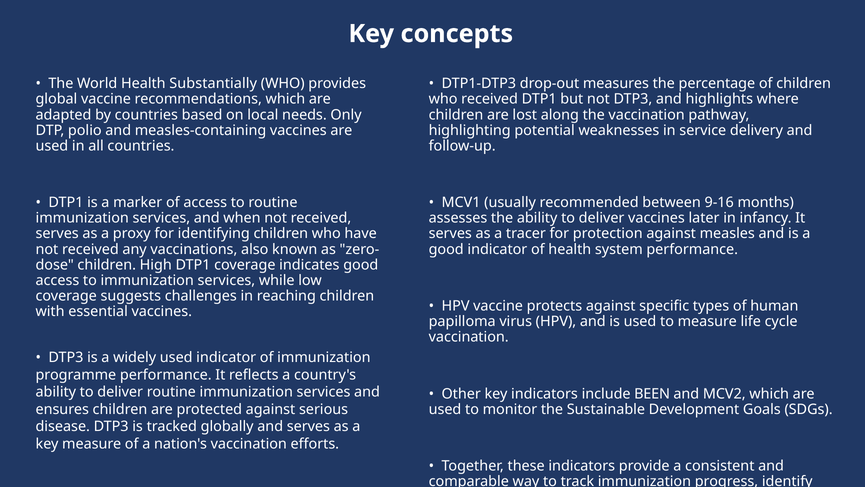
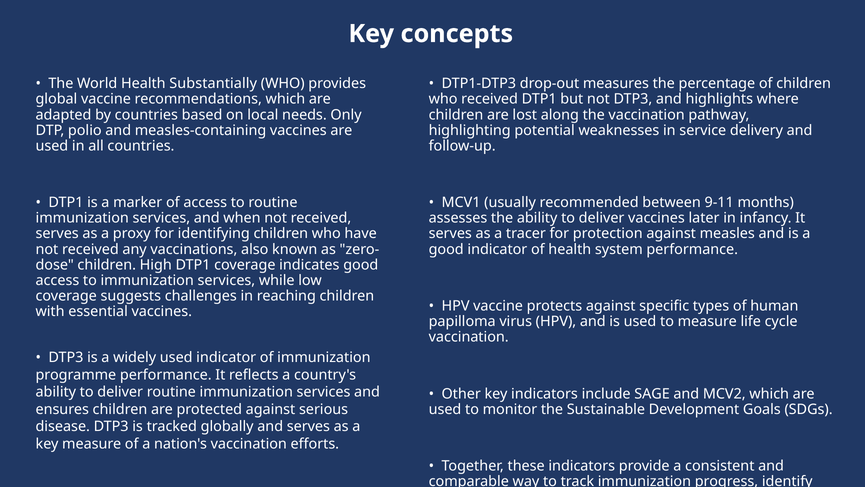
9-16: 9-16 -> 9-11 (719, 202)
BEEN: BEEN -> SAGE (652, 393)
